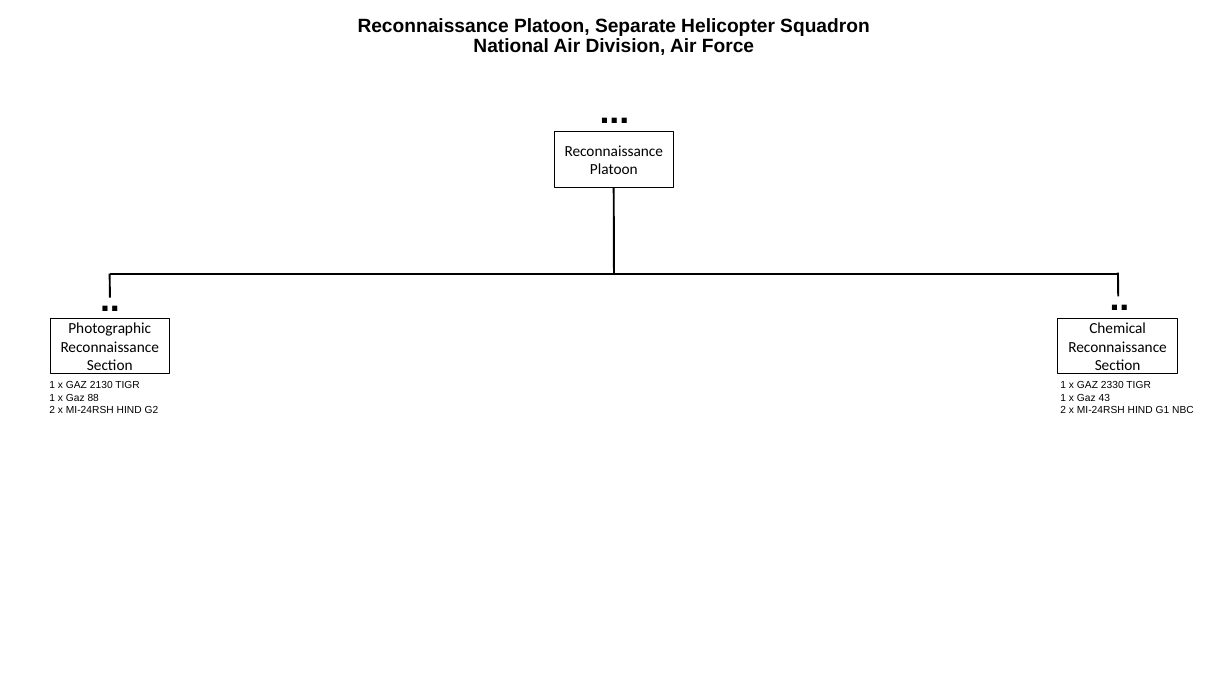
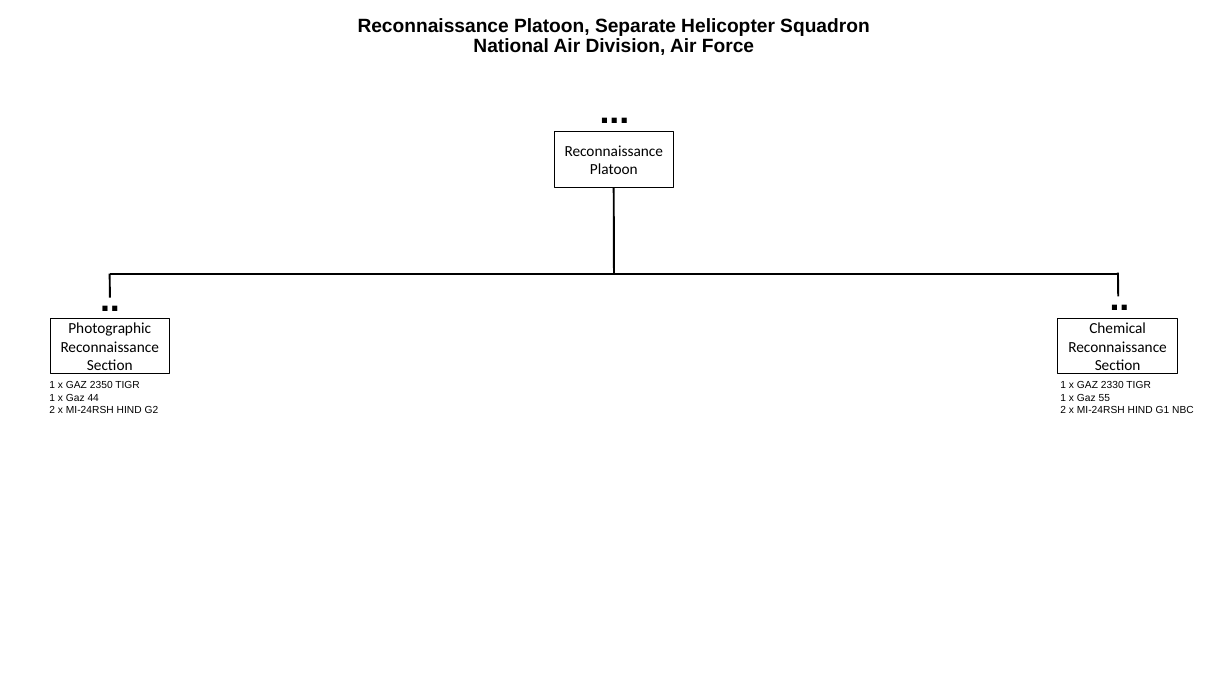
2130: 2130 -> 2350 (101, 385)
88: 88 -> 44 (93, 398)
43: 43 -> 55 (1104, 398)
